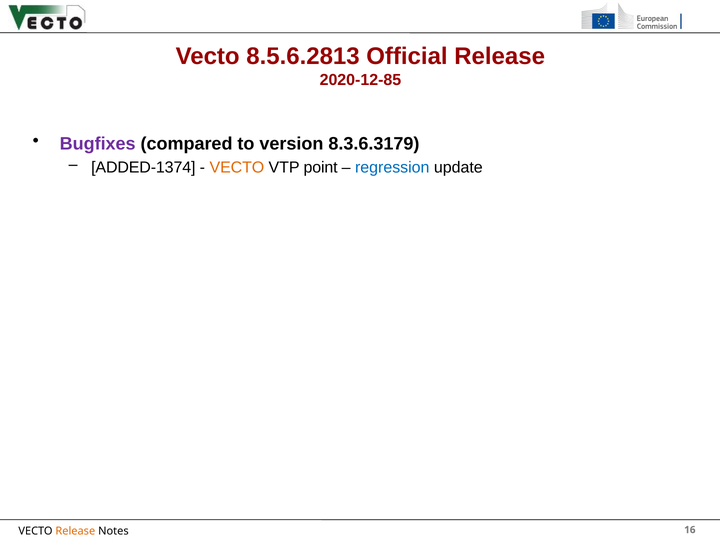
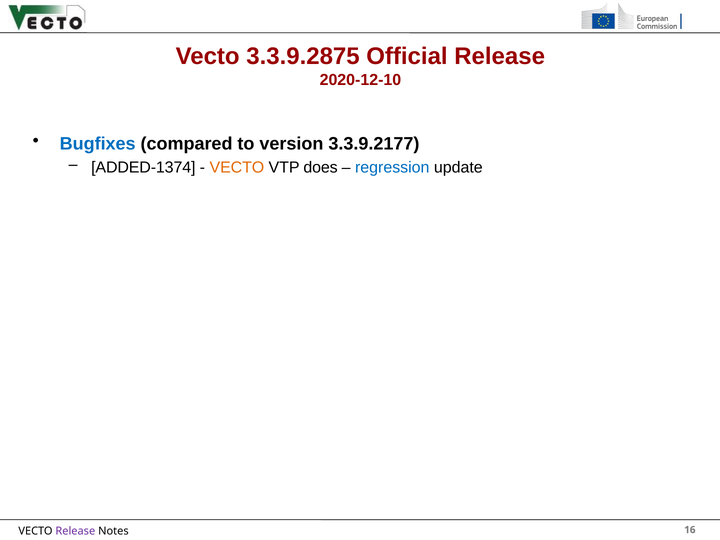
8.5.6.2813: 8.5.6.2813 -> 3.3.9.2875 (303, 56)
2020-12-85: 2020-12-85 -> 2020-12-10 (360, 80)
Bugfixes colour: purple -> blue (98, 144)
8.3.6.3179: 8.3.6.3179 -> 3.3.9.2177 (374, 144)
point: point -> does (321, 167)
Release colour: orange -> purple (75, 531)
